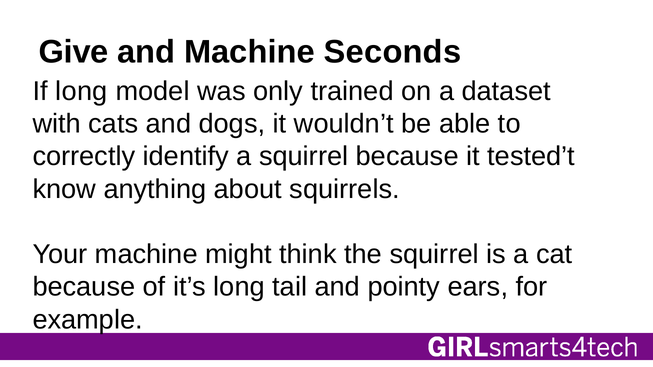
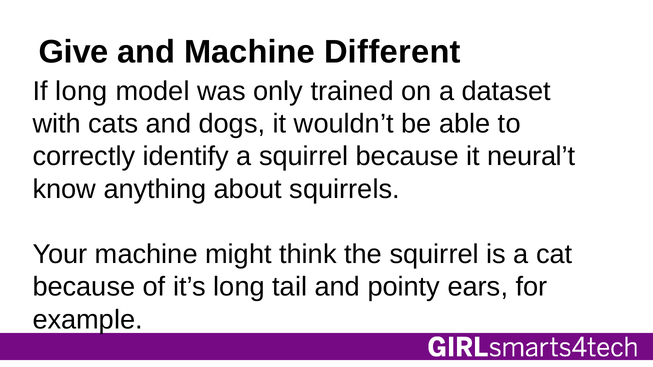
Seconds: Seconds -> Different (392, 52)
tested’t: tested’t -> neural’t (531, 157)
